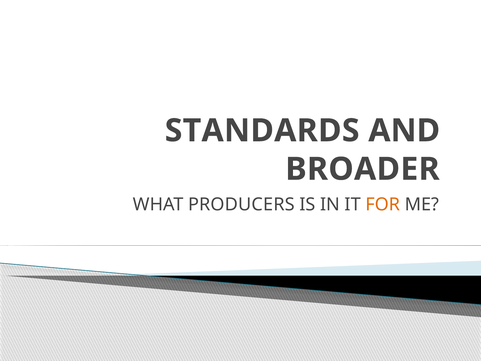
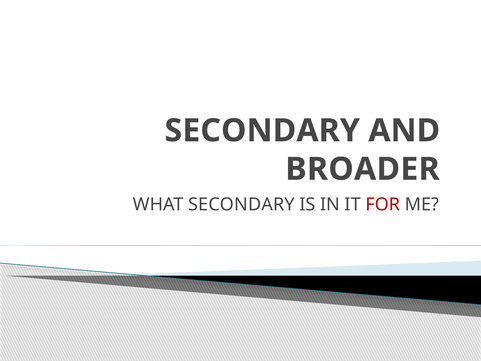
STANDARDS: STANDARDS -> SECONDARY (262, 131)
WHAT PRODUCERS: PRODUCERS -> SECONDARY (241, 204)
FOR colour: orange -> red (383, 204)
